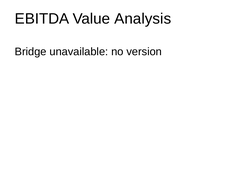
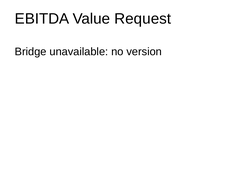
Analysis: Analysis -> Request (143, 19)
